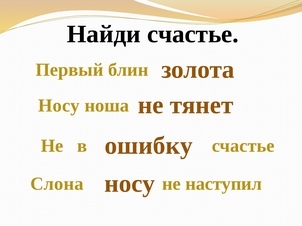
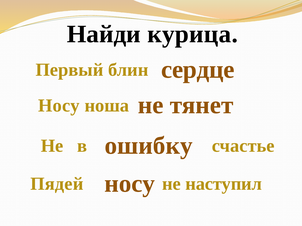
Найди счастье: счастье -> курица (193, 34)
золота: золота -> сердце (198, 70)
Слона: Слона -> Пядей (57, 184)
